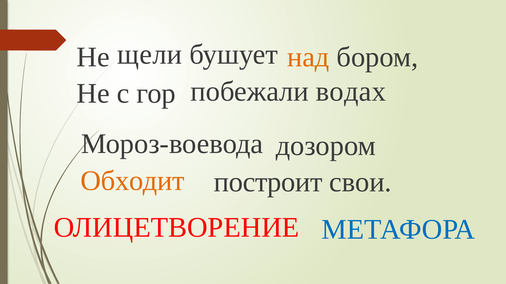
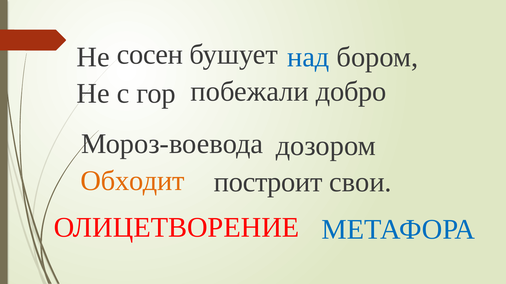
щели: щели -> сосен (150, 55)
над colour: orange -> blue (308, 57)
водах: водах -> добро (351, 92)
